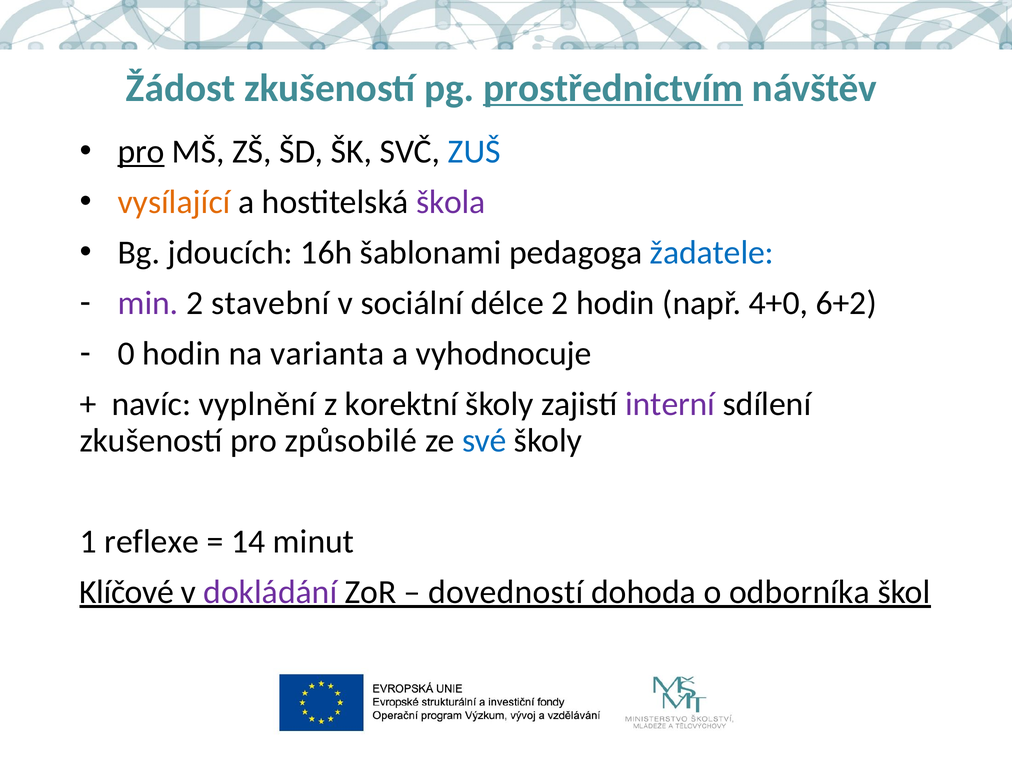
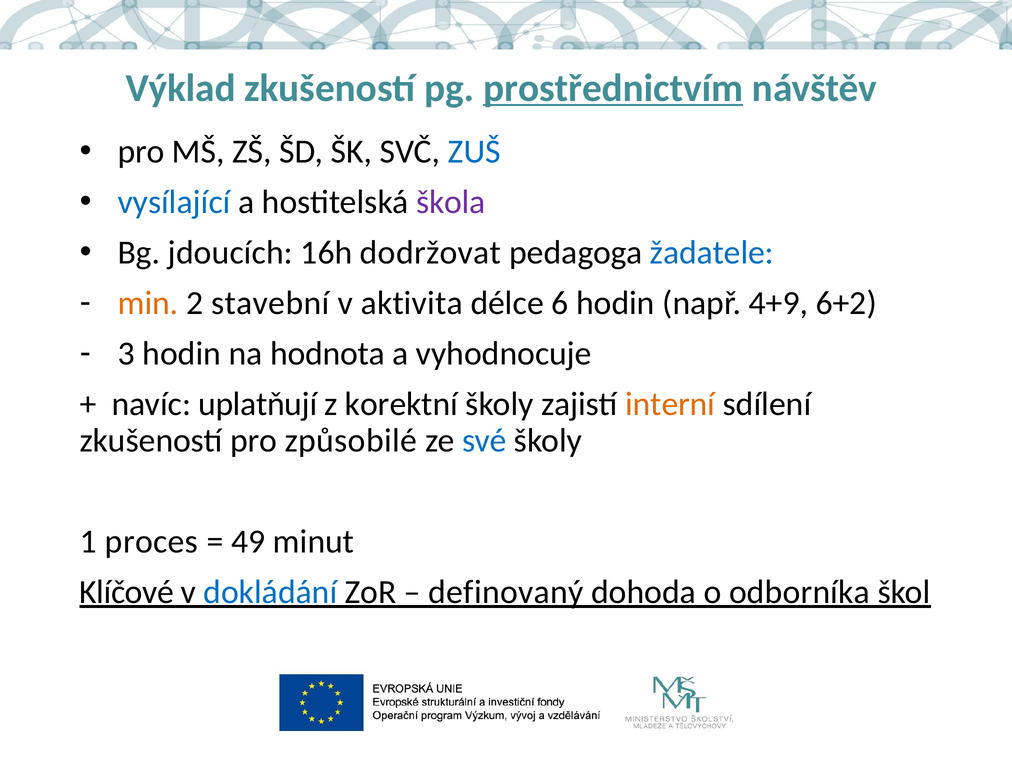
Žádost: Žádost -> Výklad (181, 88)
pro underline: present -> none (141, 152)
vysílající colour: orange -> blue (174, 202)
šablonami: šablonami -> dodržovat (431, 253)
min colour: purple -> orange (148, 303)
sociální: sociální -> aktivita (412, 303)
délce 2: 2 -> 6 (560, 303)
4+0: 4+0 -> 4+9 (778, 303)
0: 0 -> 3 (126, 354)
varianta: varianta -> hodnota (327, 354)
vyplnění: vyplnění -> uplatňují (258, 404)
interní colour: purple -> orange (670, 404)
reflexe: reflexe -> proces (152, 541)
14: 14 -> 49 (248, 541)
dokládání colour: purple -> blue (270, 592)
dovedností: dovedností -> definovaný (506, 592)
